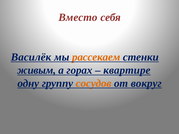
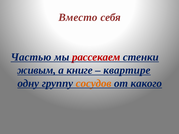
Василёк: Василёк -> Частью (31, 57)
рассекаем colour: orange -> red (96, 57)
горах: горах -> книге (80, 70)
вокруг: вокруг -> какого (146, 83)
